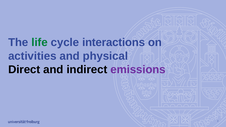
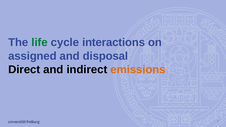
activities: activities -> assigned (32, 56)
physical: physical -> disposal (105, 56)
emissions colour: purple -> orange (138, 70)
